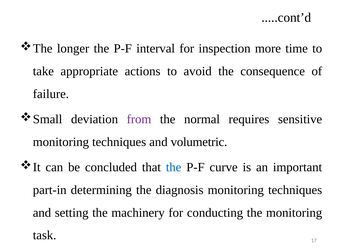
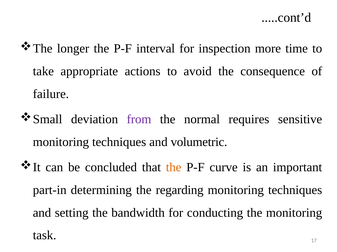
the colour: blue -> orange (174, 168)
diagnosis: diagnosis -> regarding (180, 190)
machinery: machinery -> bandwidth (138, 213)
